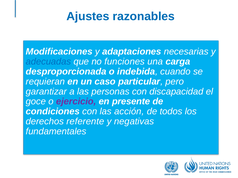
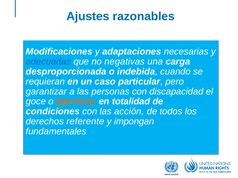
funciones: funciones -> negativas (125, 62)
ejercicio colour: purple -> orange (76, 102)
presente: presente -> totalidad (131, 102)
negativas: negativas -> impongan (134, 122)
